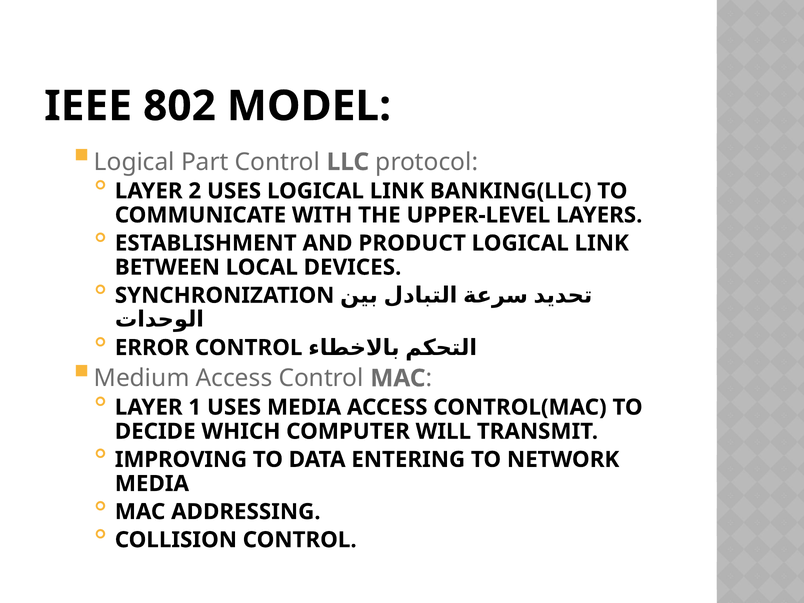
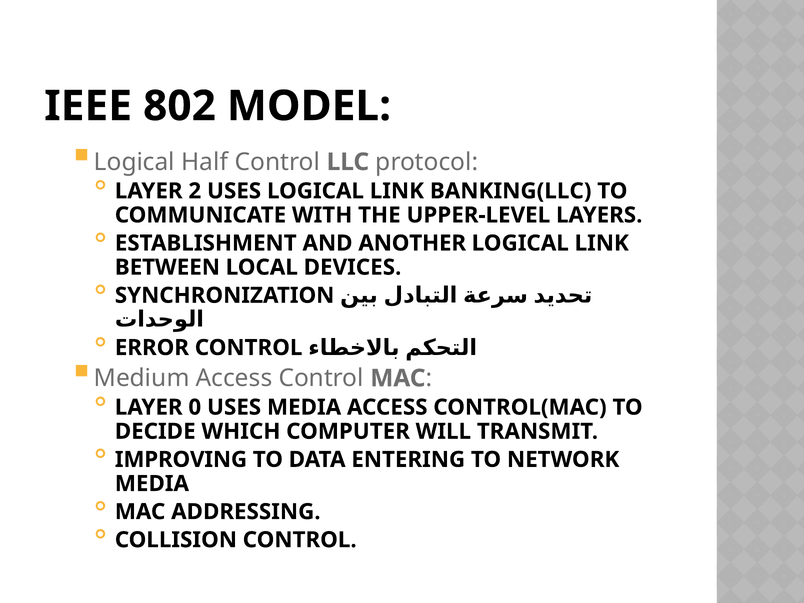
Part: Part -> Half (205, 162)
PRODUCT: PRODUCT -> ANOTHER (412, 243)
1: 1 -> 0 (195, 407)
